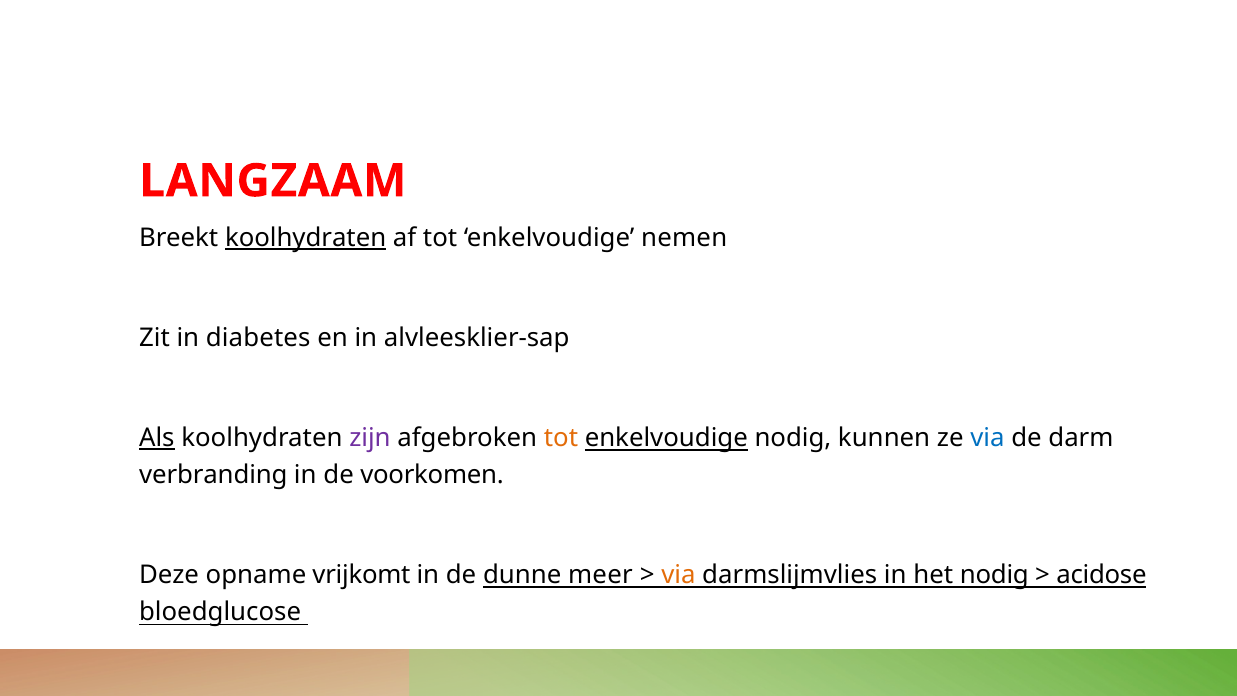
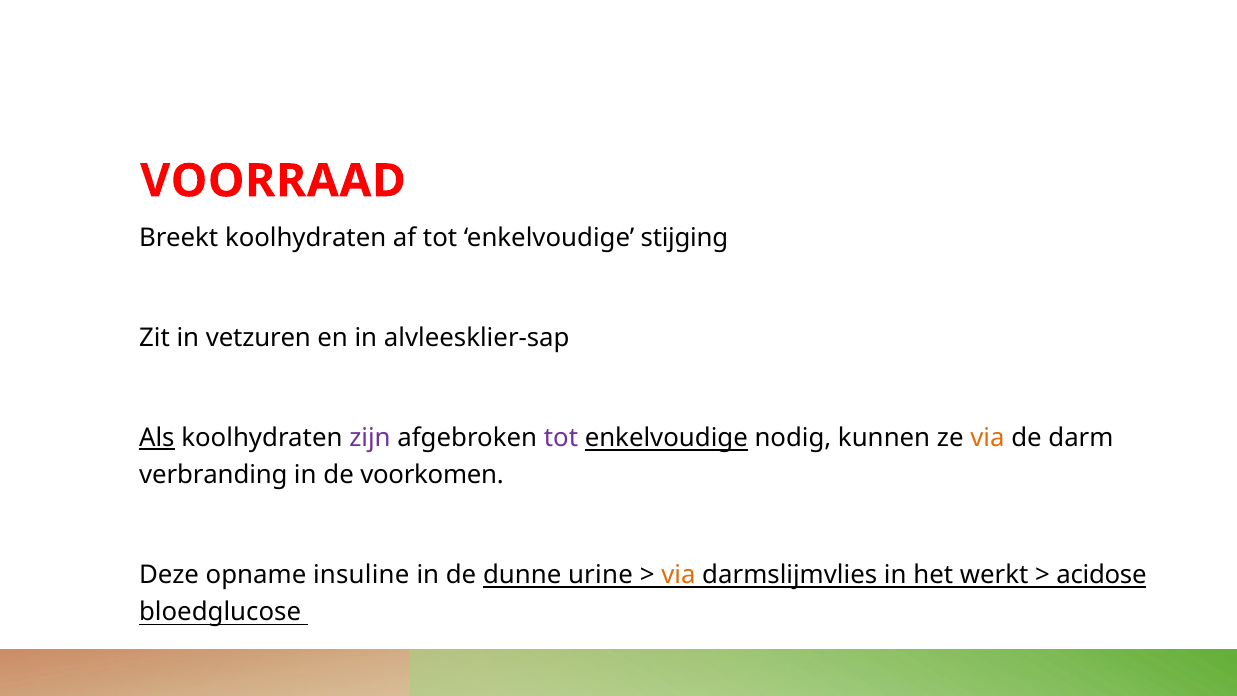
LANGZAAM: LANGZAAM -> VOORRAAD (273, 181)
koolhydraten underline: present -> none (306, 238)
nemen: nemen -> stijging (684, 238)
diabetes: diabetes -> vetzuren (258, 338)
tot colour: orange -> purple (561, 438)
via colour: blue -> orange (988, 438)
vrijkomt: vrijkomt -> insuline (361, 575)
meer: meer -> urine (600, 575)
het nodig: nodig -> werkt (994, 575)
